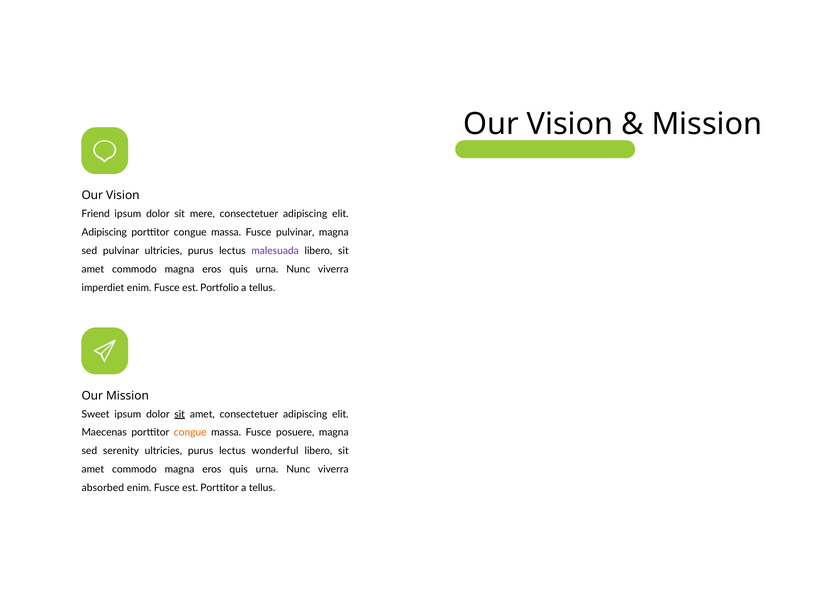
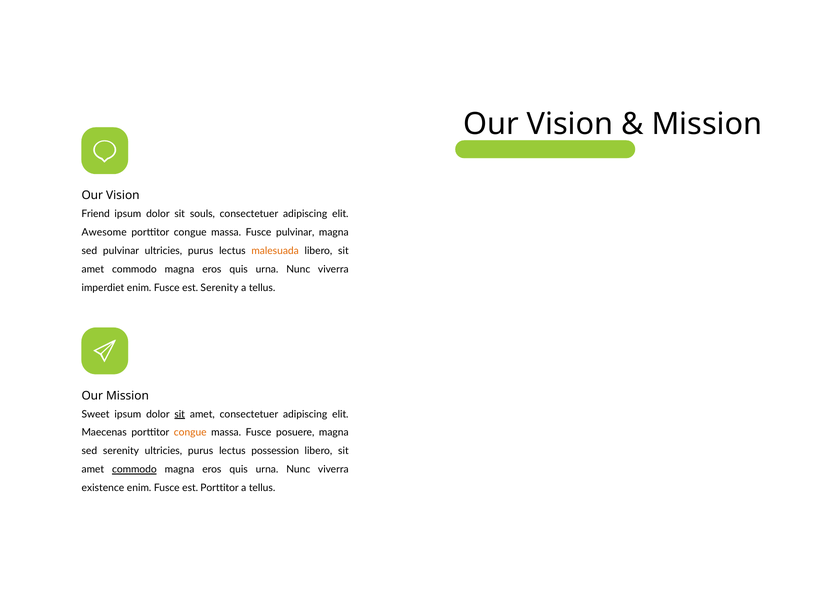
mere: mere -> souls (202, 214)
Adipiscing: Adipiscing -> Awesome (104, 232)
malesuada colour: purple -> orange (275, 251)
est Portfolio: Portfolio -> Serenity (219, 288)
wonderful: wonderful -> possession (275, 451)
commodo underline: none -> present (134, 469)
absorbed: absorbed -> existence (103, 488)
